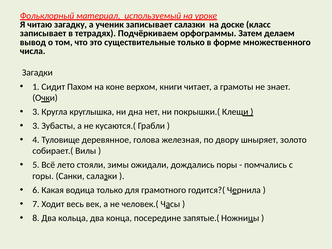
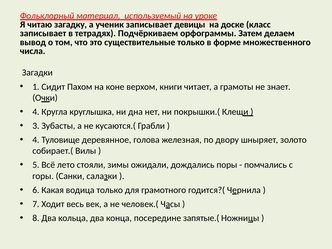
записывает салазки: салазки -> девицы (190, 25)
3: 3 -> 4 (36, 112)
